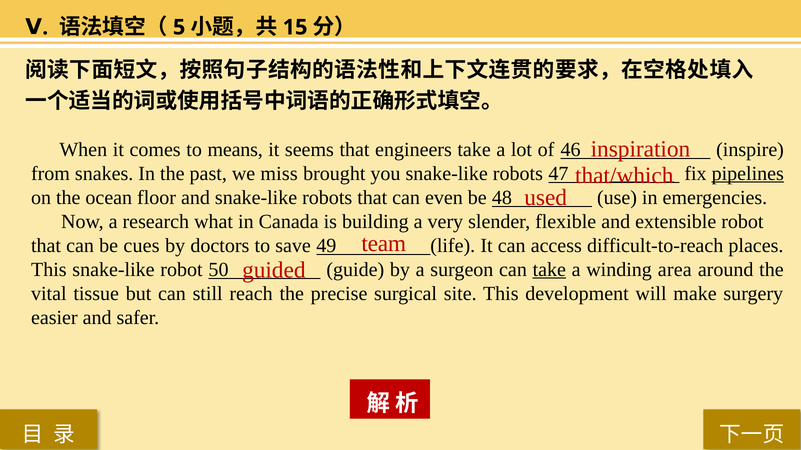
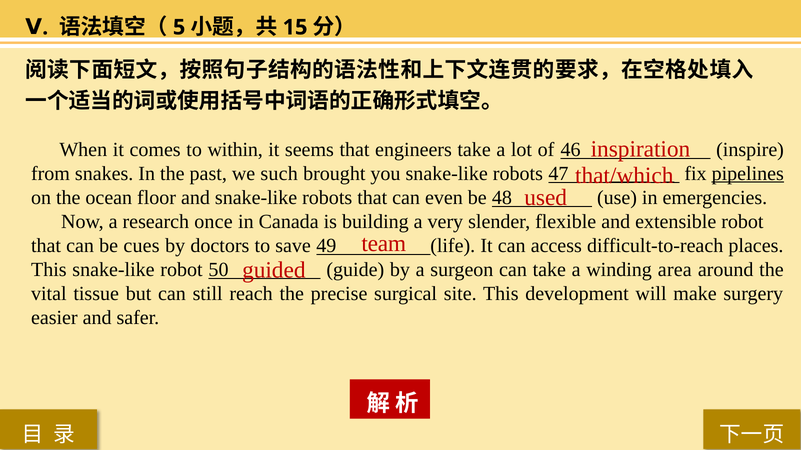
means: means -> within (235, 150)
miss: miss -> such (279, 174)
what: what -> once (213, 222)
take underline: present -> none (549, 270)
